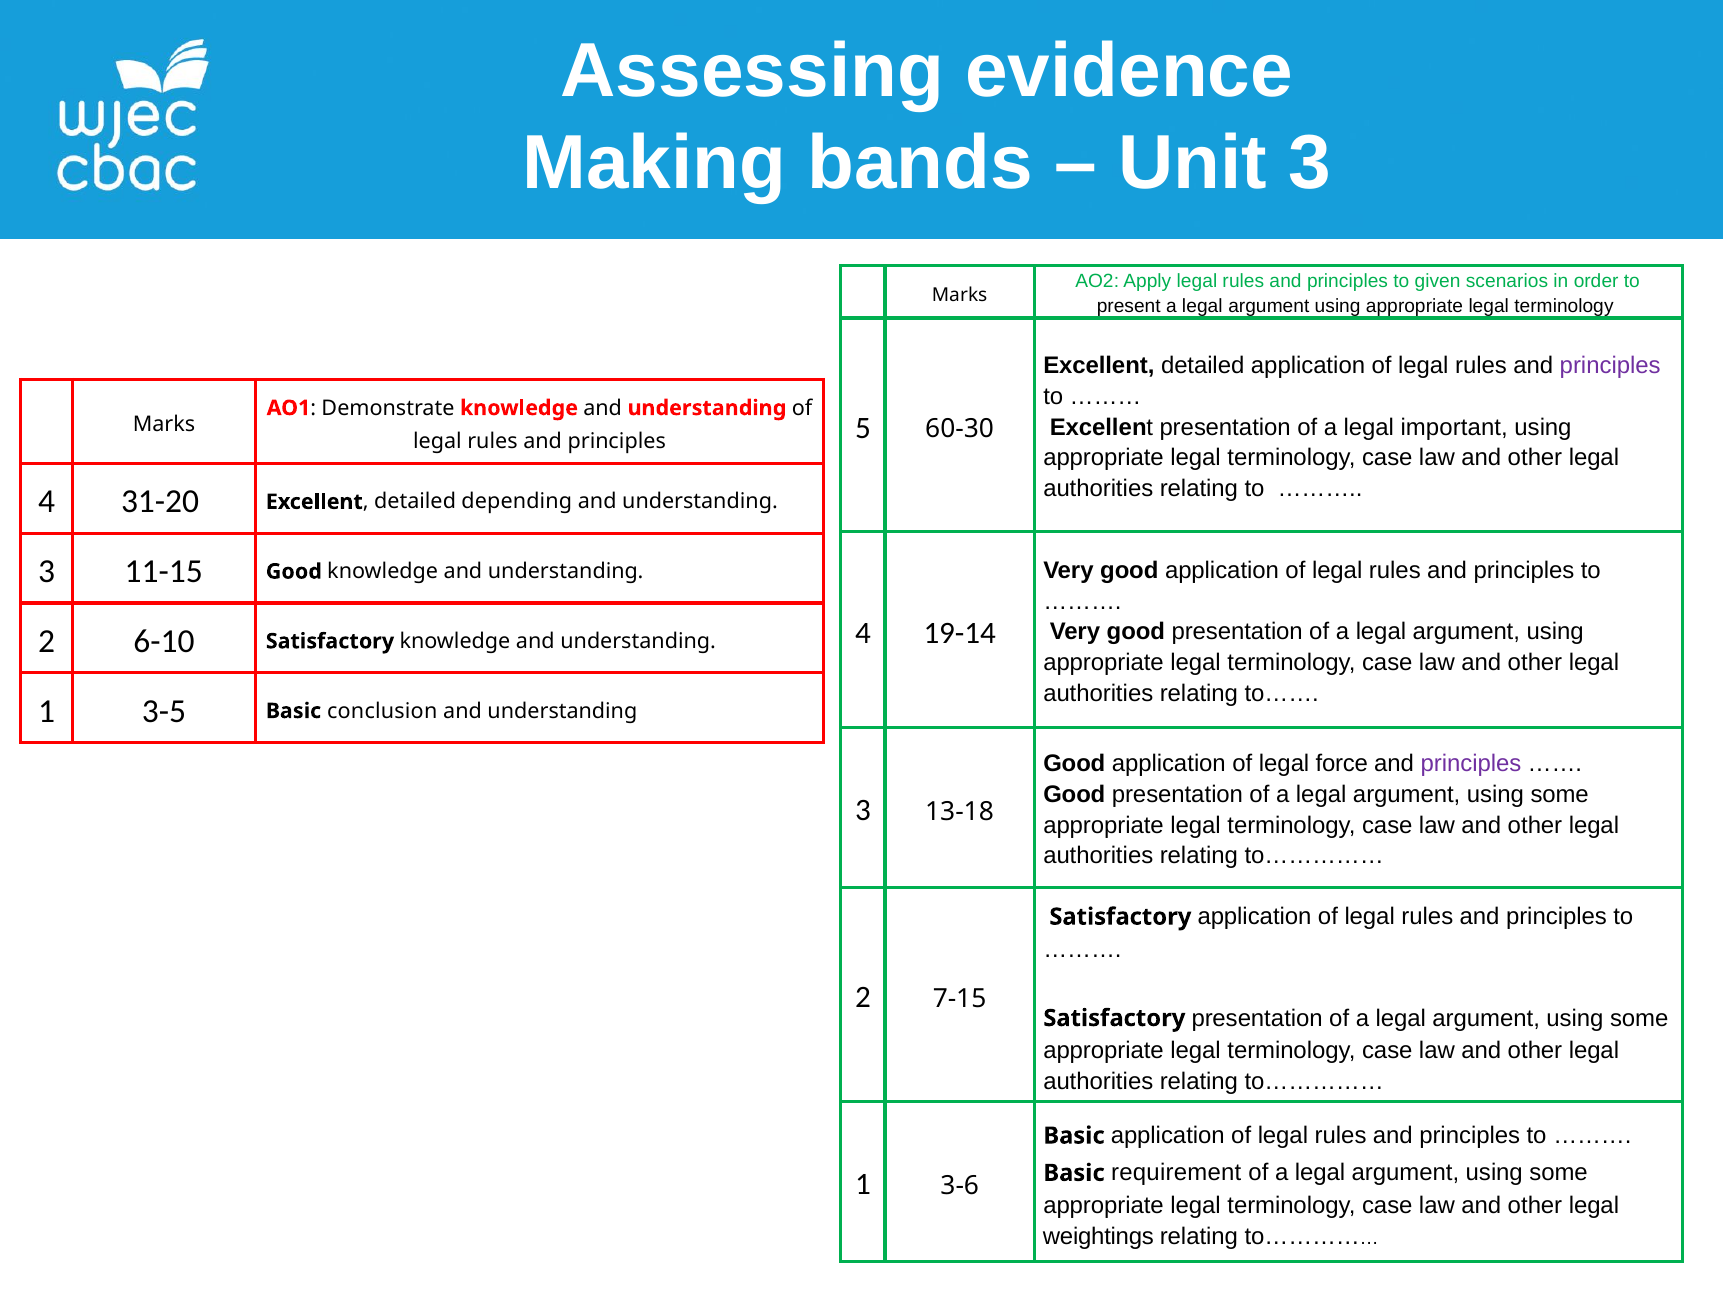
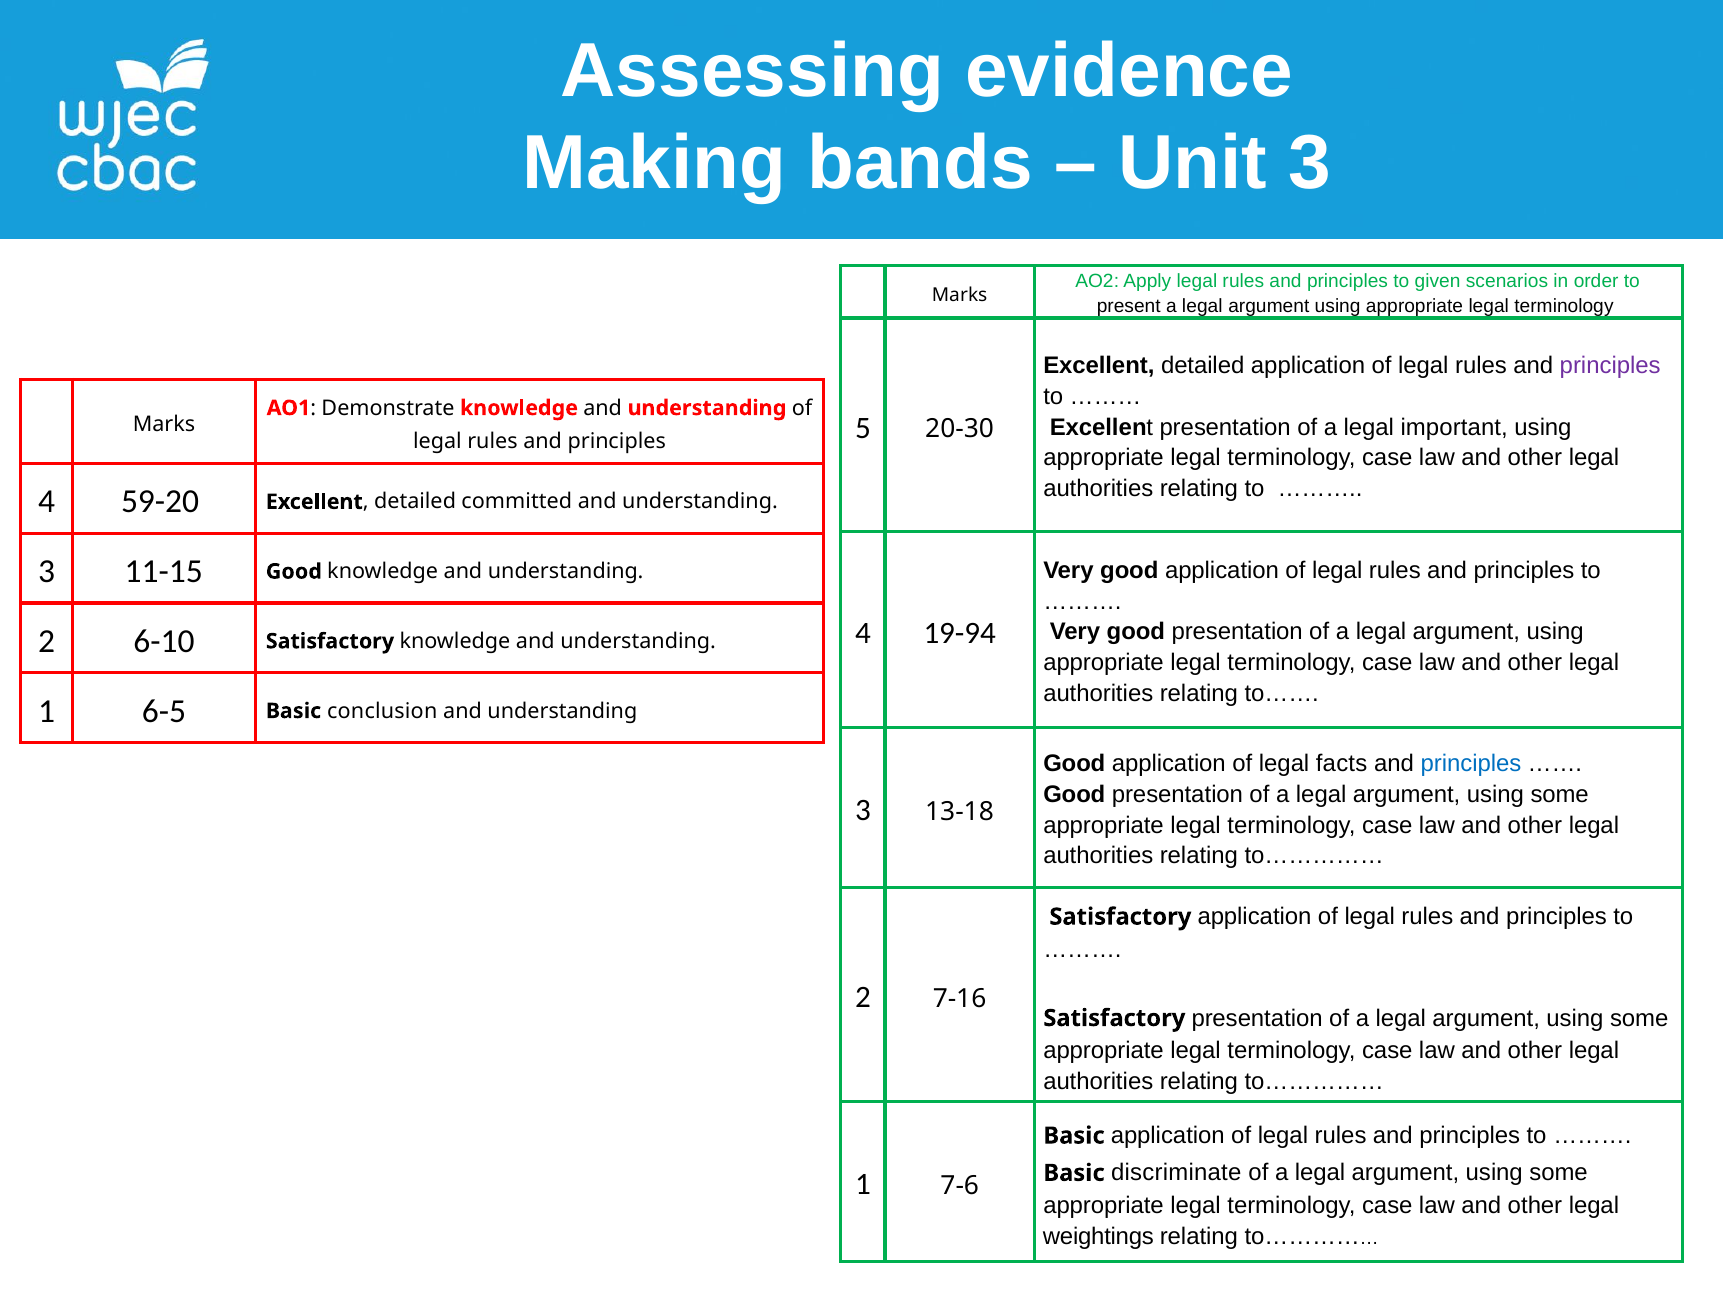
60-30: 60-30 -> 20-30 (960, 429)
31-20: 31-20 -> 59-20 (160, 502)
depending: depending -> committed (517, 502)
19-14: 19-14 -> 19-94 (960, 633)
3-5: 3-5 -> 6-5 (164, 711)
force: force -> facts (1342, 764)
principles colour: purple -> blue (1471, 764)
7-15: 7-15 -> 7-16 (960, 999)
requirement: requirement -> discriminate (1176, 1173)
3-6: 3-6 -> 7-6 (960, 1186)
